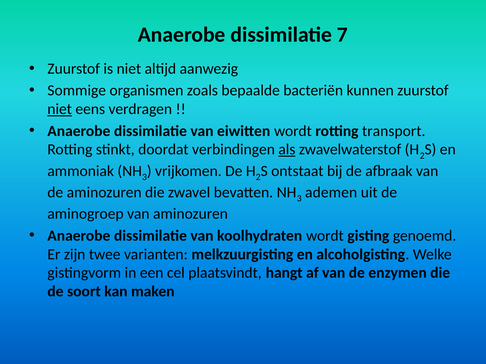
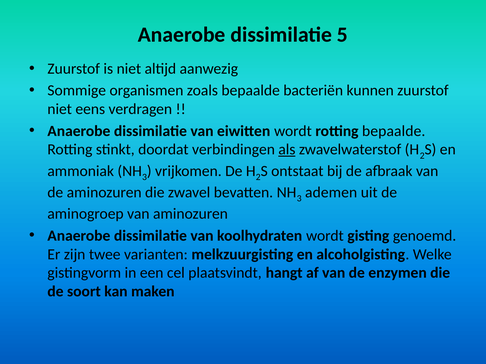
7: 7 -> 5 (342, 35)
niet underline: present -> none (60, 109)
rotting transport: transport -> bepaalde (394, 131)
